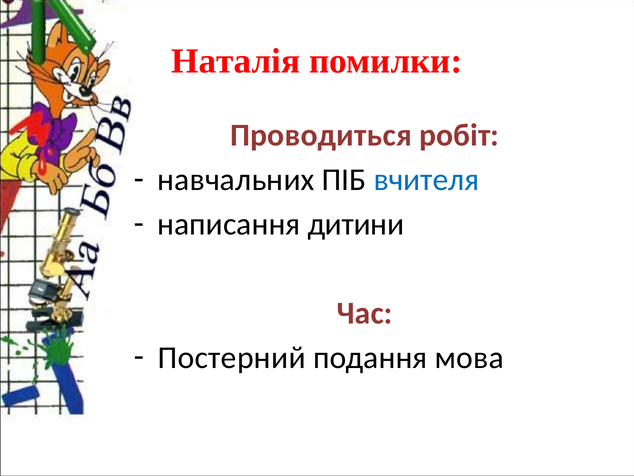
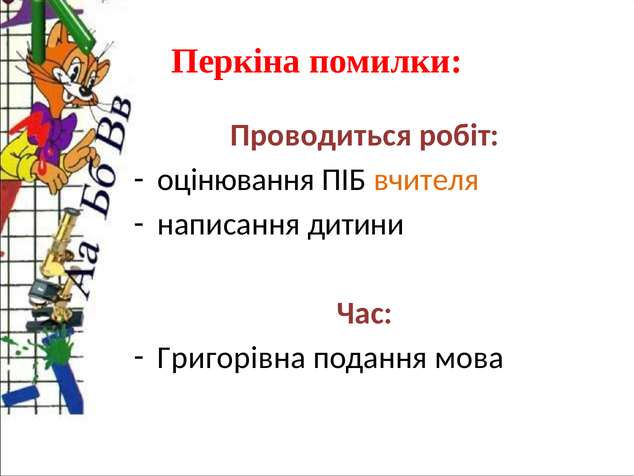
Наталія: Наталія -> Перкіна (236, 61)
навчальних: навчальних -> оцінювання (236, 180)
вчителя colour: blue -> orange (426, 180)
Постерний: Постерний -> Григорівна (232, 357)
